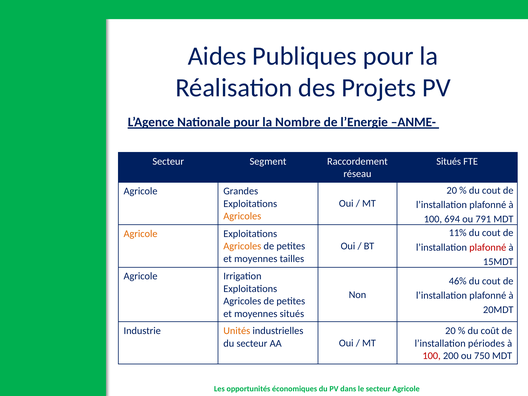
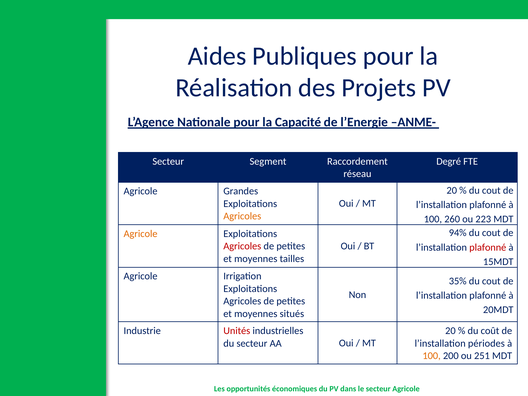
Nombre: Nombre -> Capacité (298, 122)
Situés: Situés -> Degré (449, 161)
694: 694 -> 260 (452, 219)
791: 791 -> 223 (483, 219)
11%: 11% -> 94% (458, 233)
Agricoles colour: orange -> red (242, 246)
46%: 46% -> 35% (458, 281)
Unités colour: orange -> red (237, 331)
100 colour: red -> orange (432, 356)
750: 750 -> 251 (482, 356)
